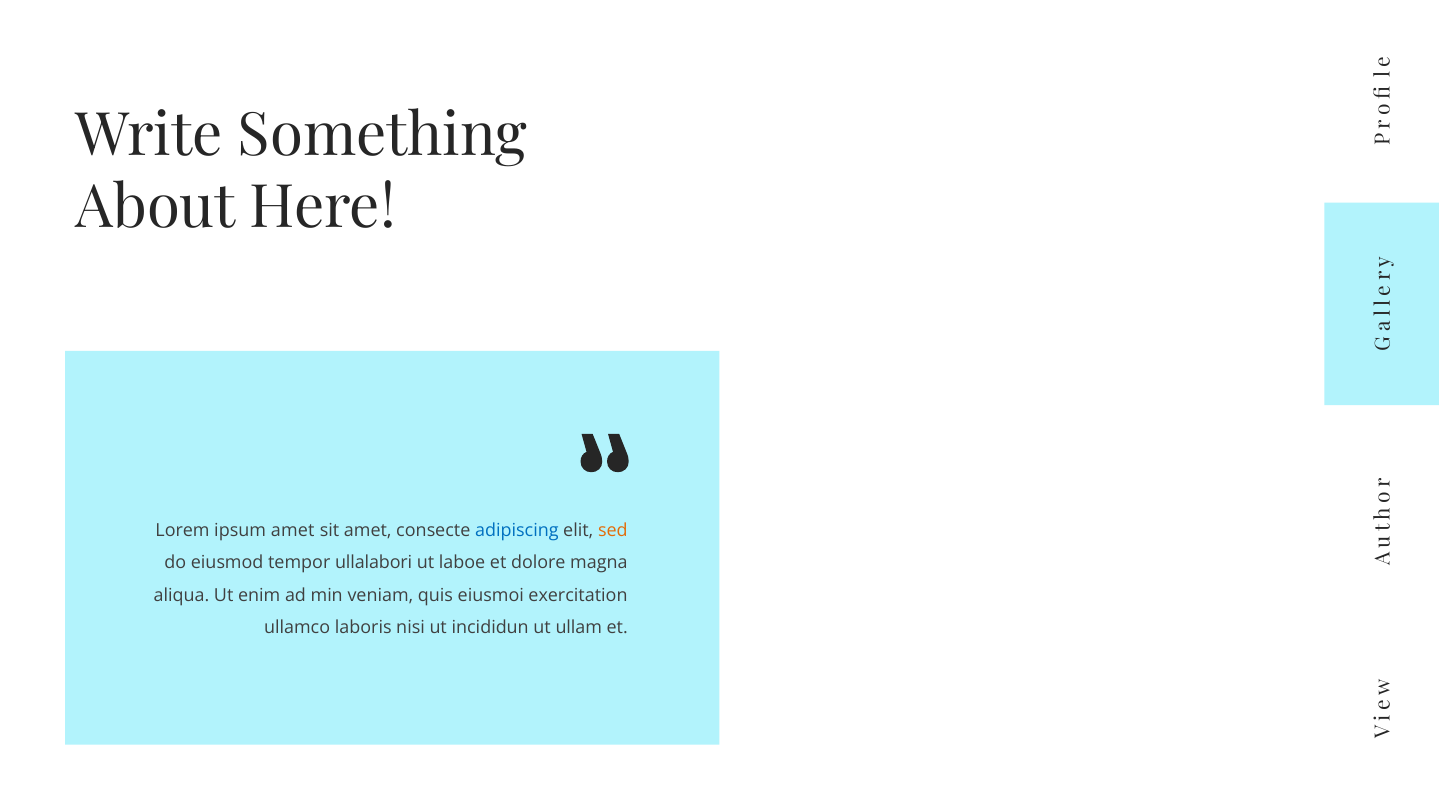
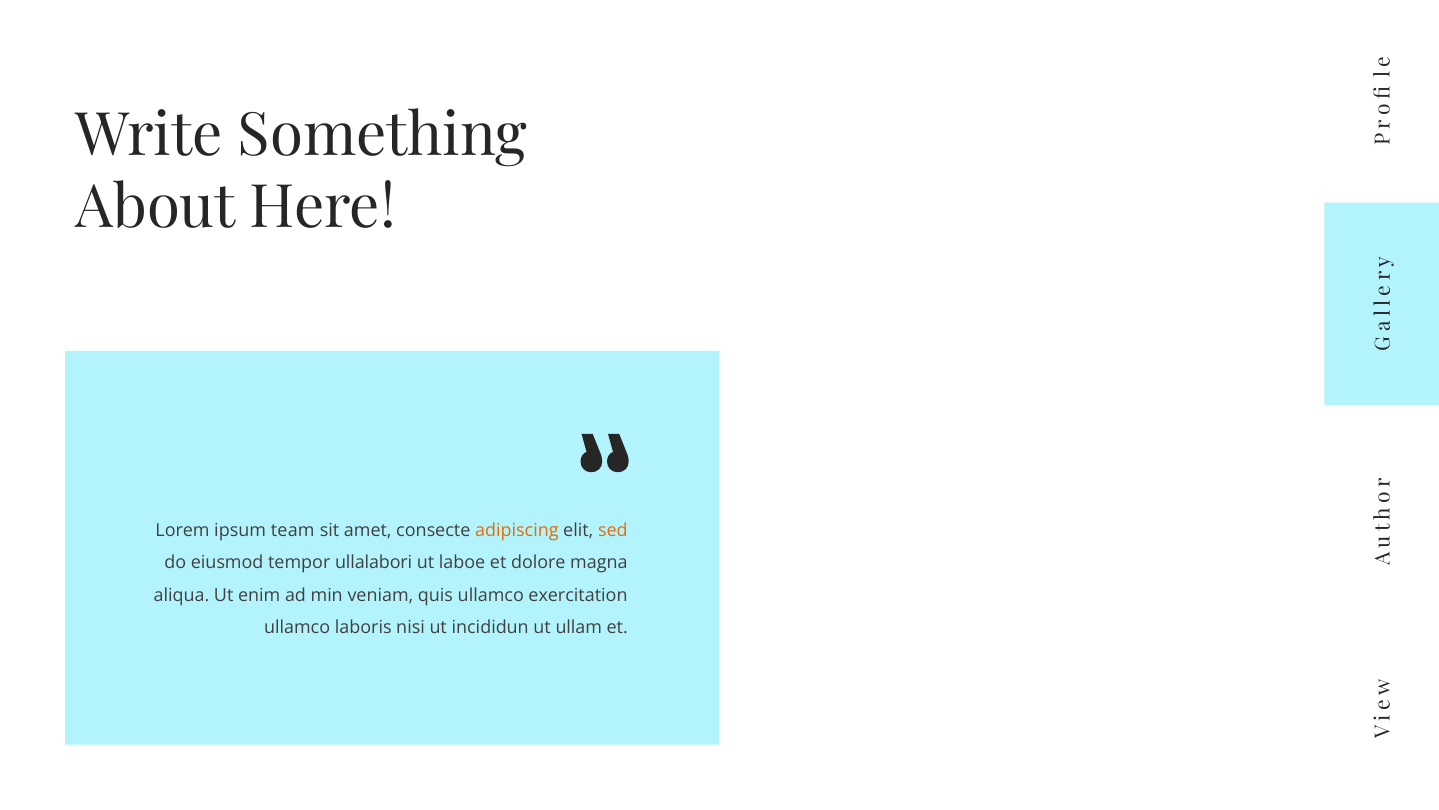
ipsum amet: amet -> team (293, 530)
adipiscing colour: blue -> orange (517, 530)
quis eiusmoi: eiusmoi -> ullamco (491, 595)
